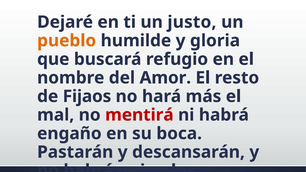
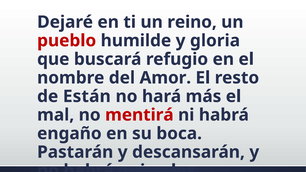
justo: justo -> reino (192, 22)
pueblo colour: orange -> red (67, 41)
Fijaos: Fijaos -> Están (87, 96)
